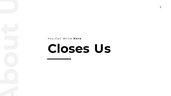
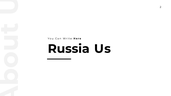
Closes: Closes -> Russia (69, 49)
